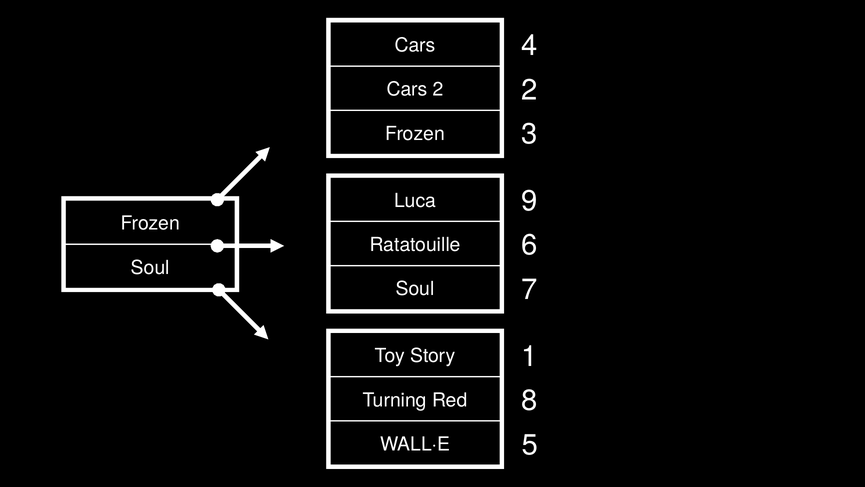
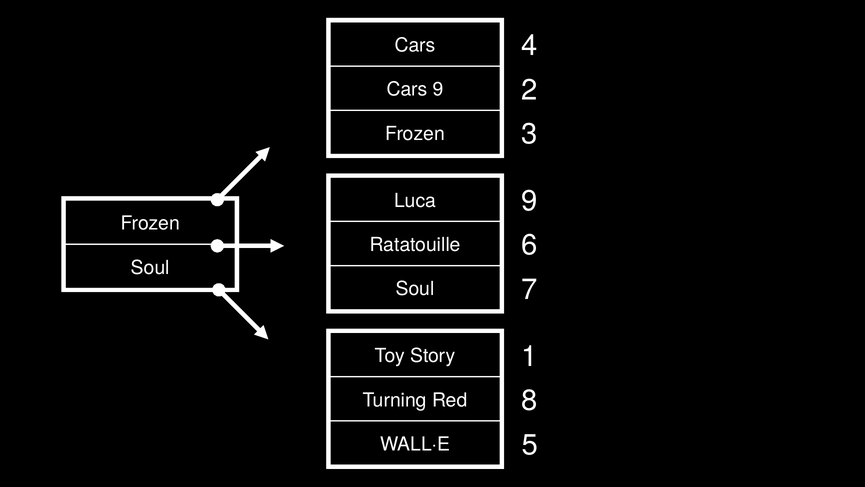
Cars 2: 2 -> 9 (438, 89)
